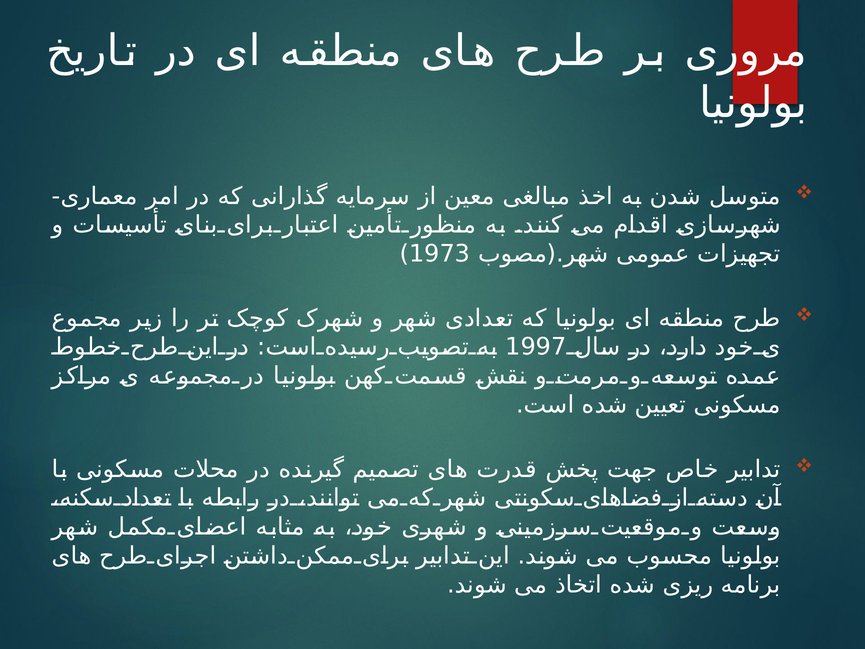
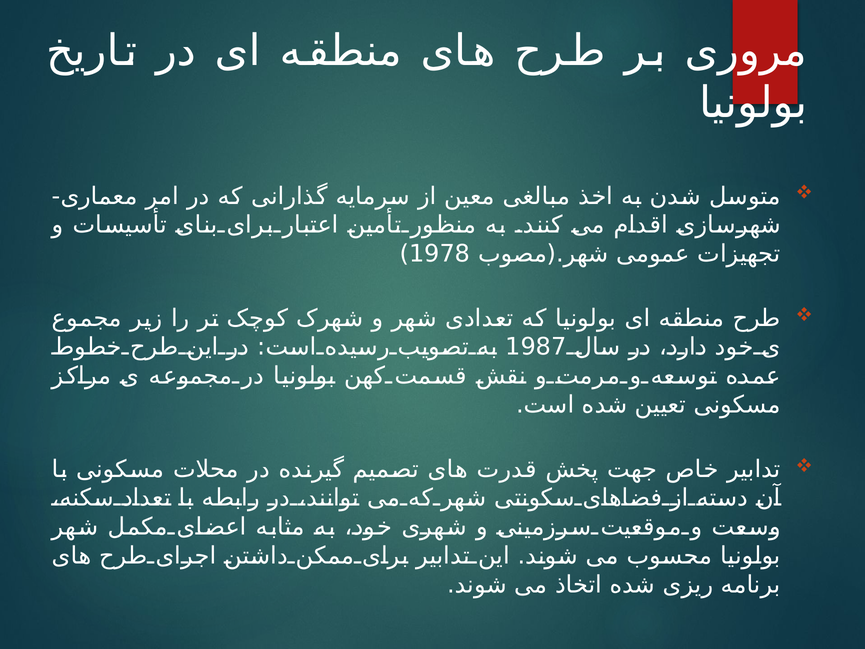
1973: 1973 -> 1978 (440, 254)
1997: 1997 -> 1987 (536, 347)
